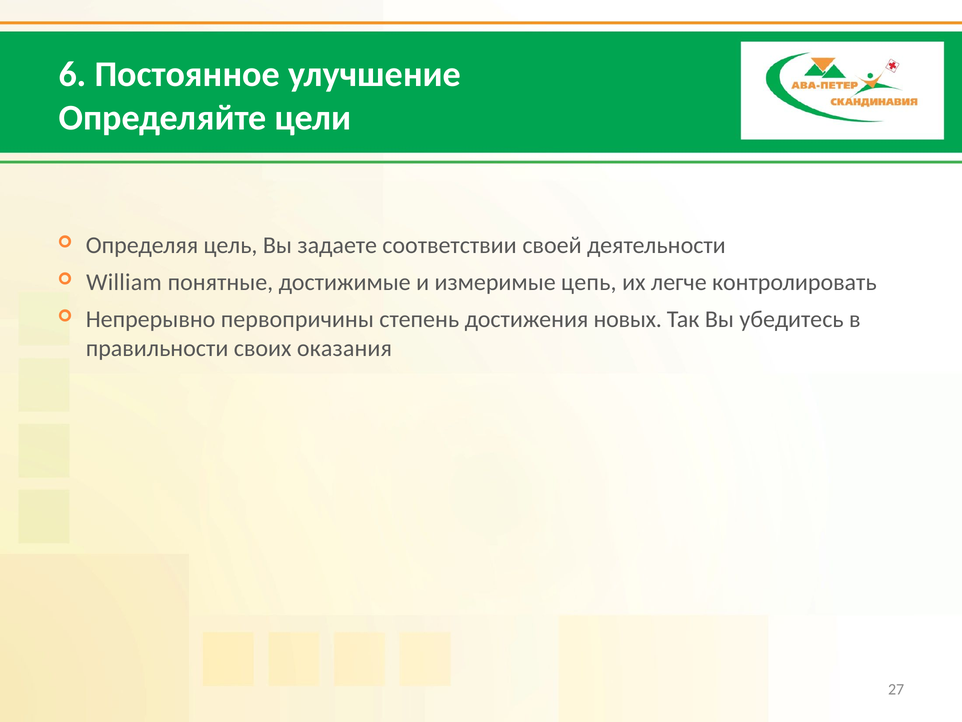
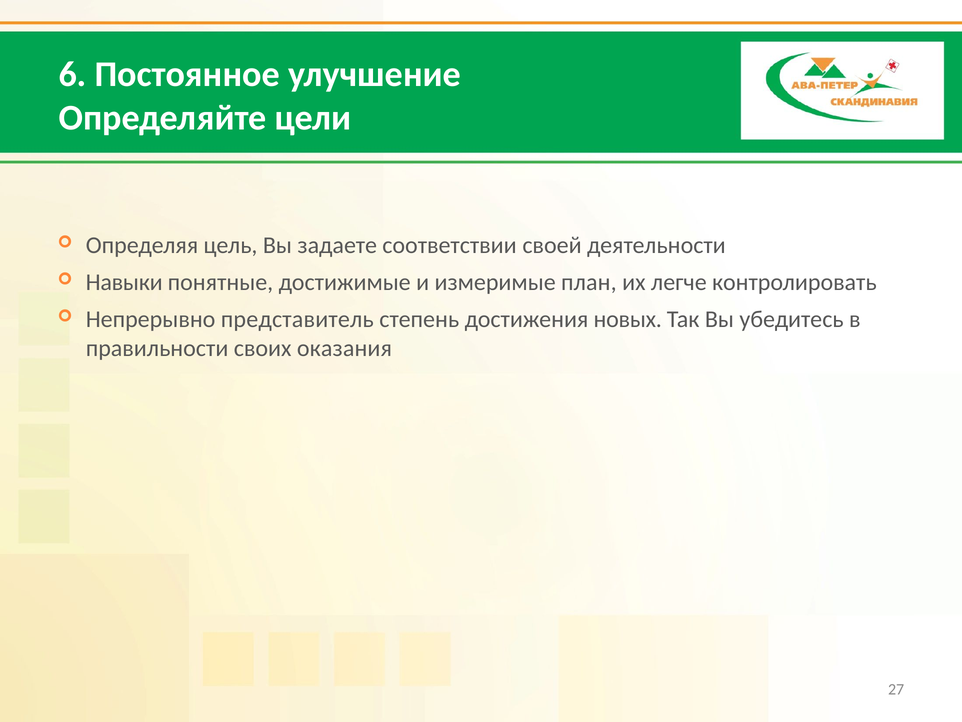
William: William -> Навыки (124, 282)
цепь: цепь -> план (589, 282)
первопричины: первопричины -> представитель (297, 319)
